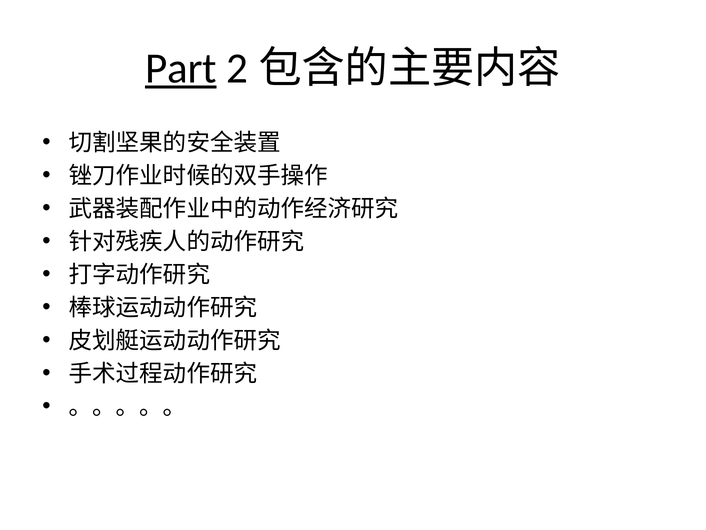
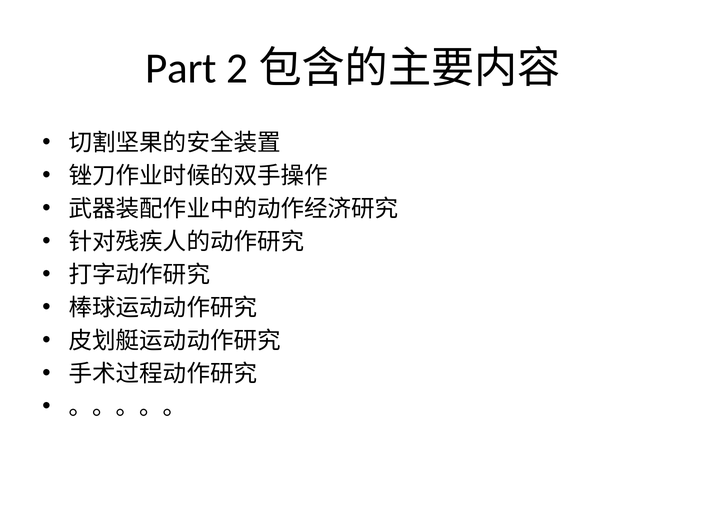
Part underline: present -> none (181, 68)
